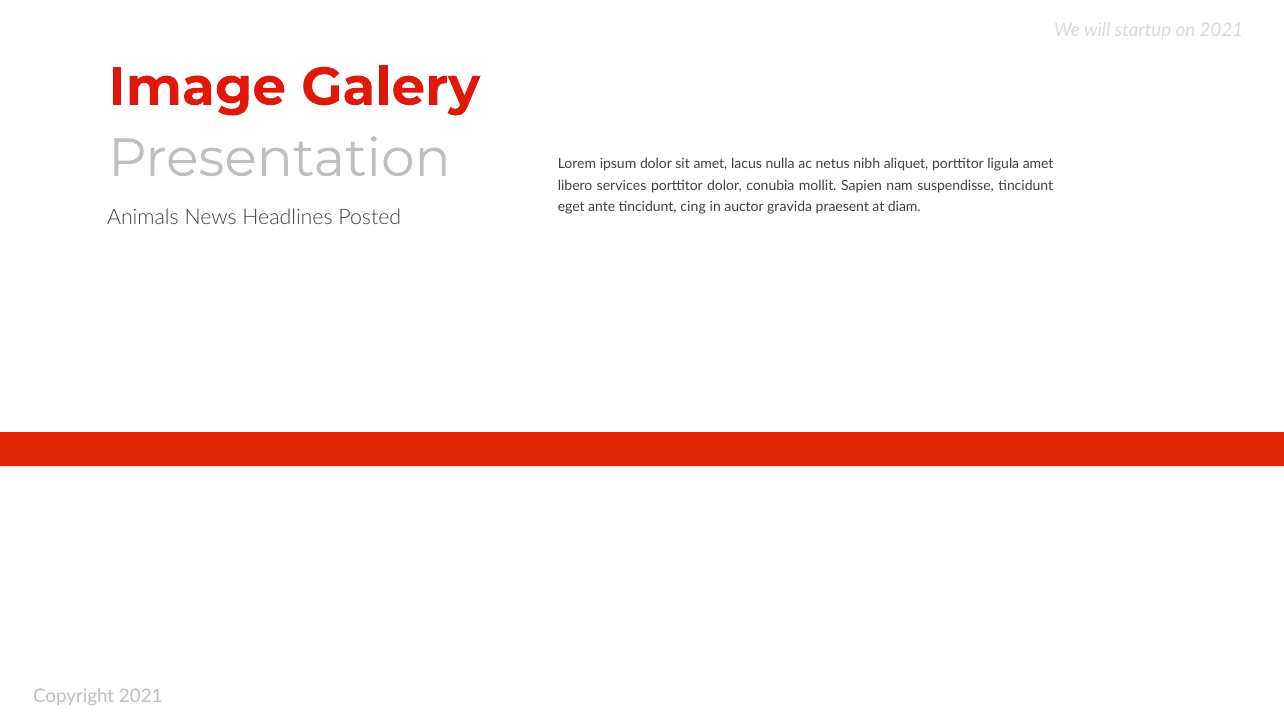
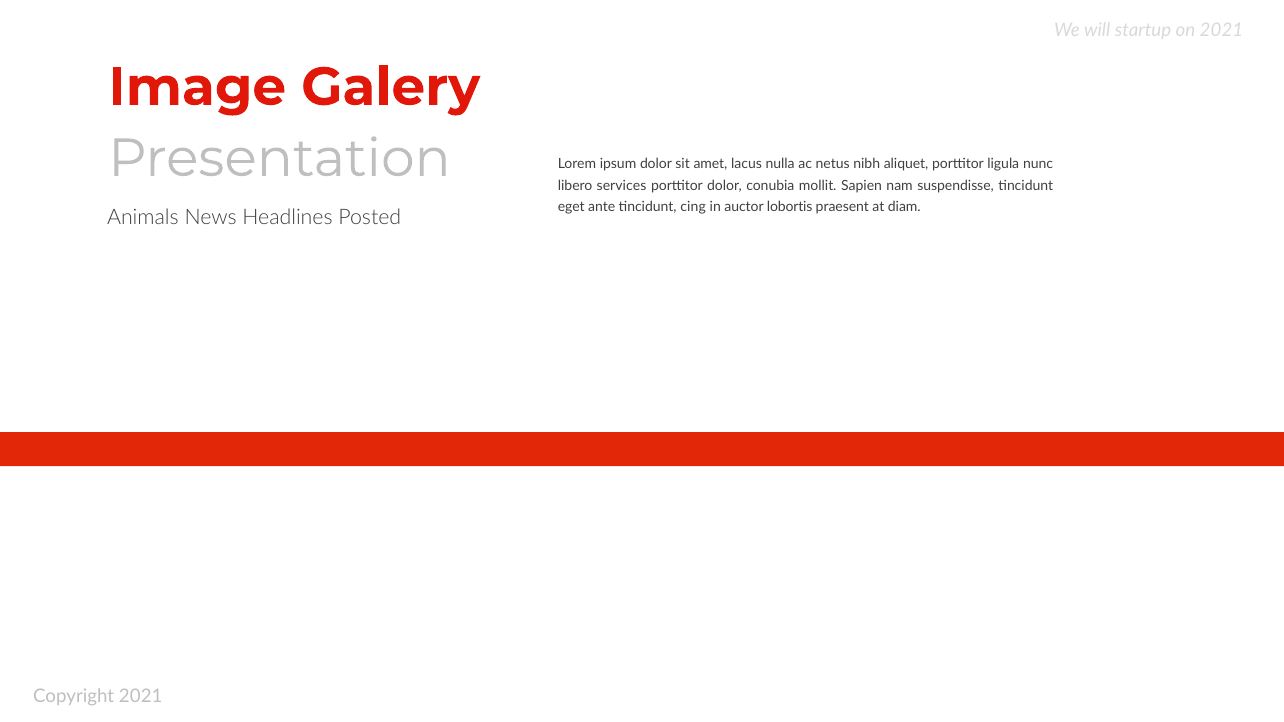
ligula amet: amet -> nunc (1038, 164)
gravida: gravida -> lobortis (790, 207)
